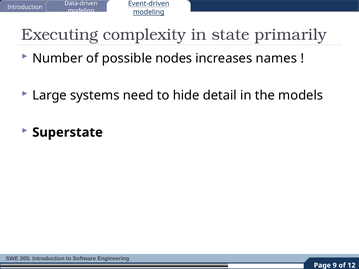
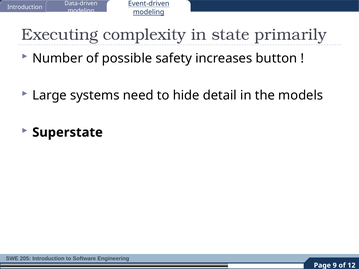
nodes: nodes -> safety (174, 58)
names: names -> button (276, 58)
